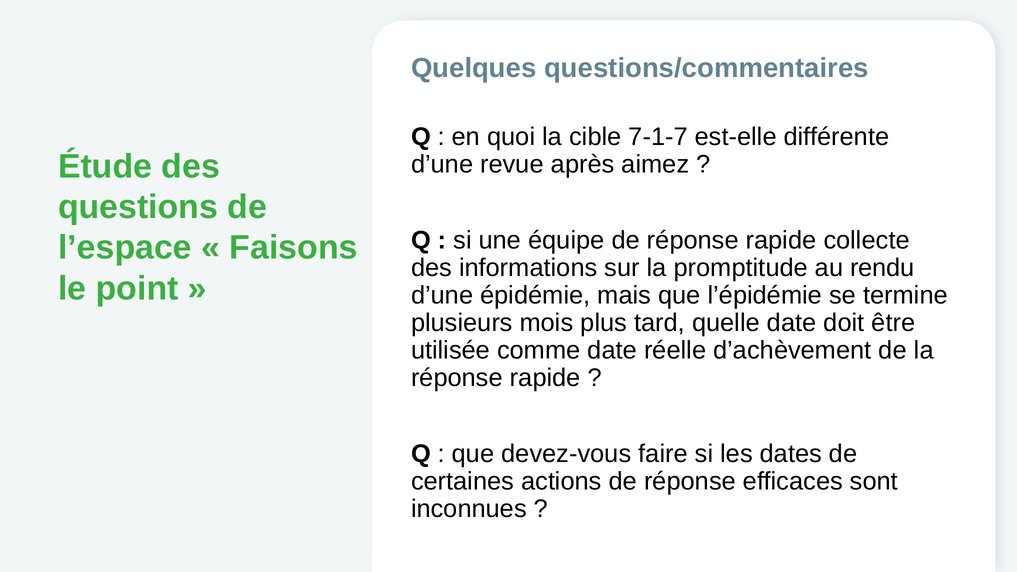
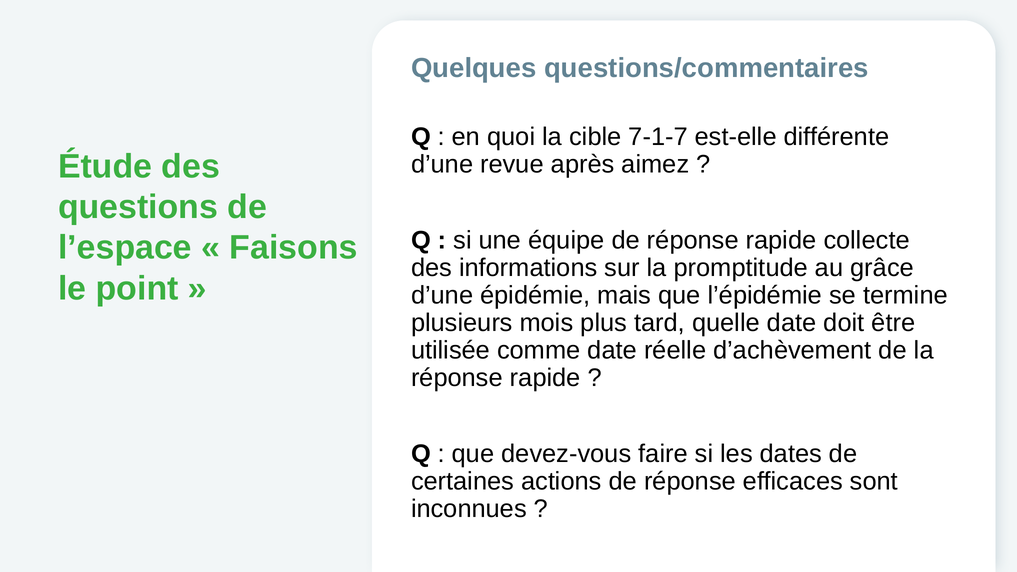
rendu: rendu -> grâce (882, 268)
